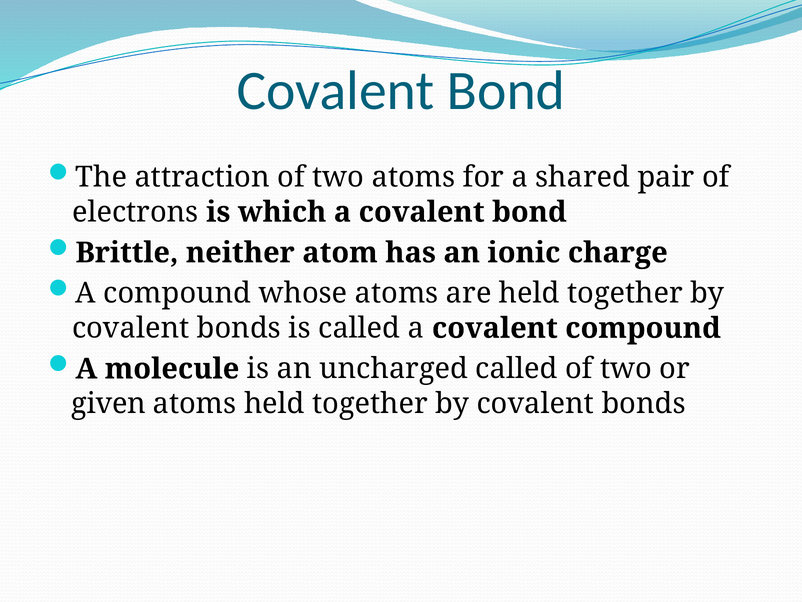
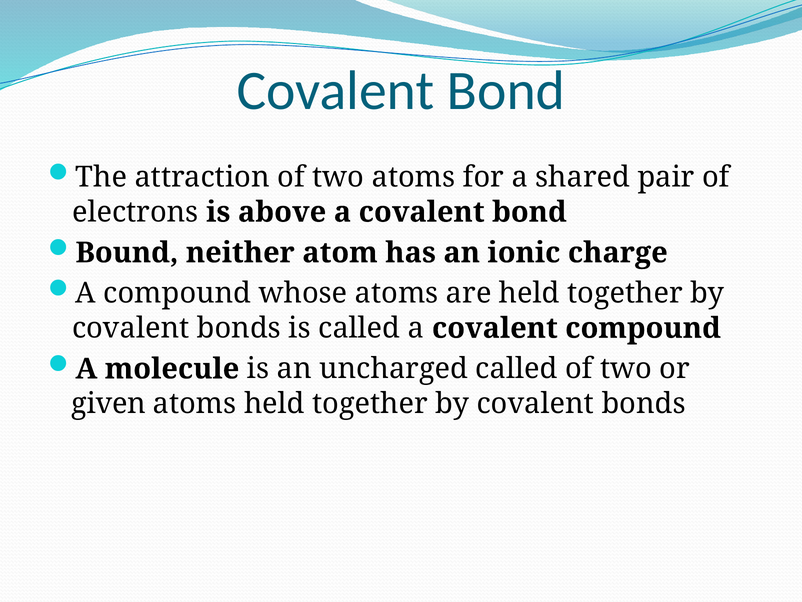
which: which -> above (282, 212)
Brittle: Brittle -> Bound (127, 253)
